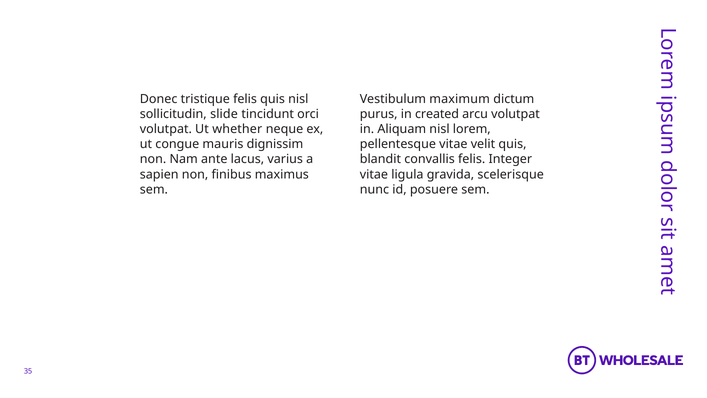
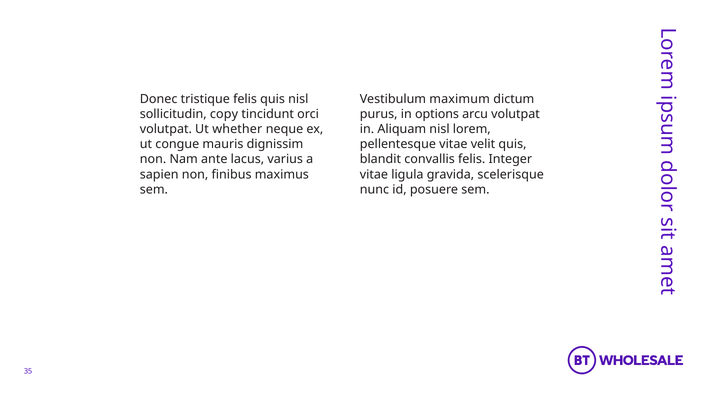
slide: slide -> copy (224, 114)
created: created -> options (437, 114)
